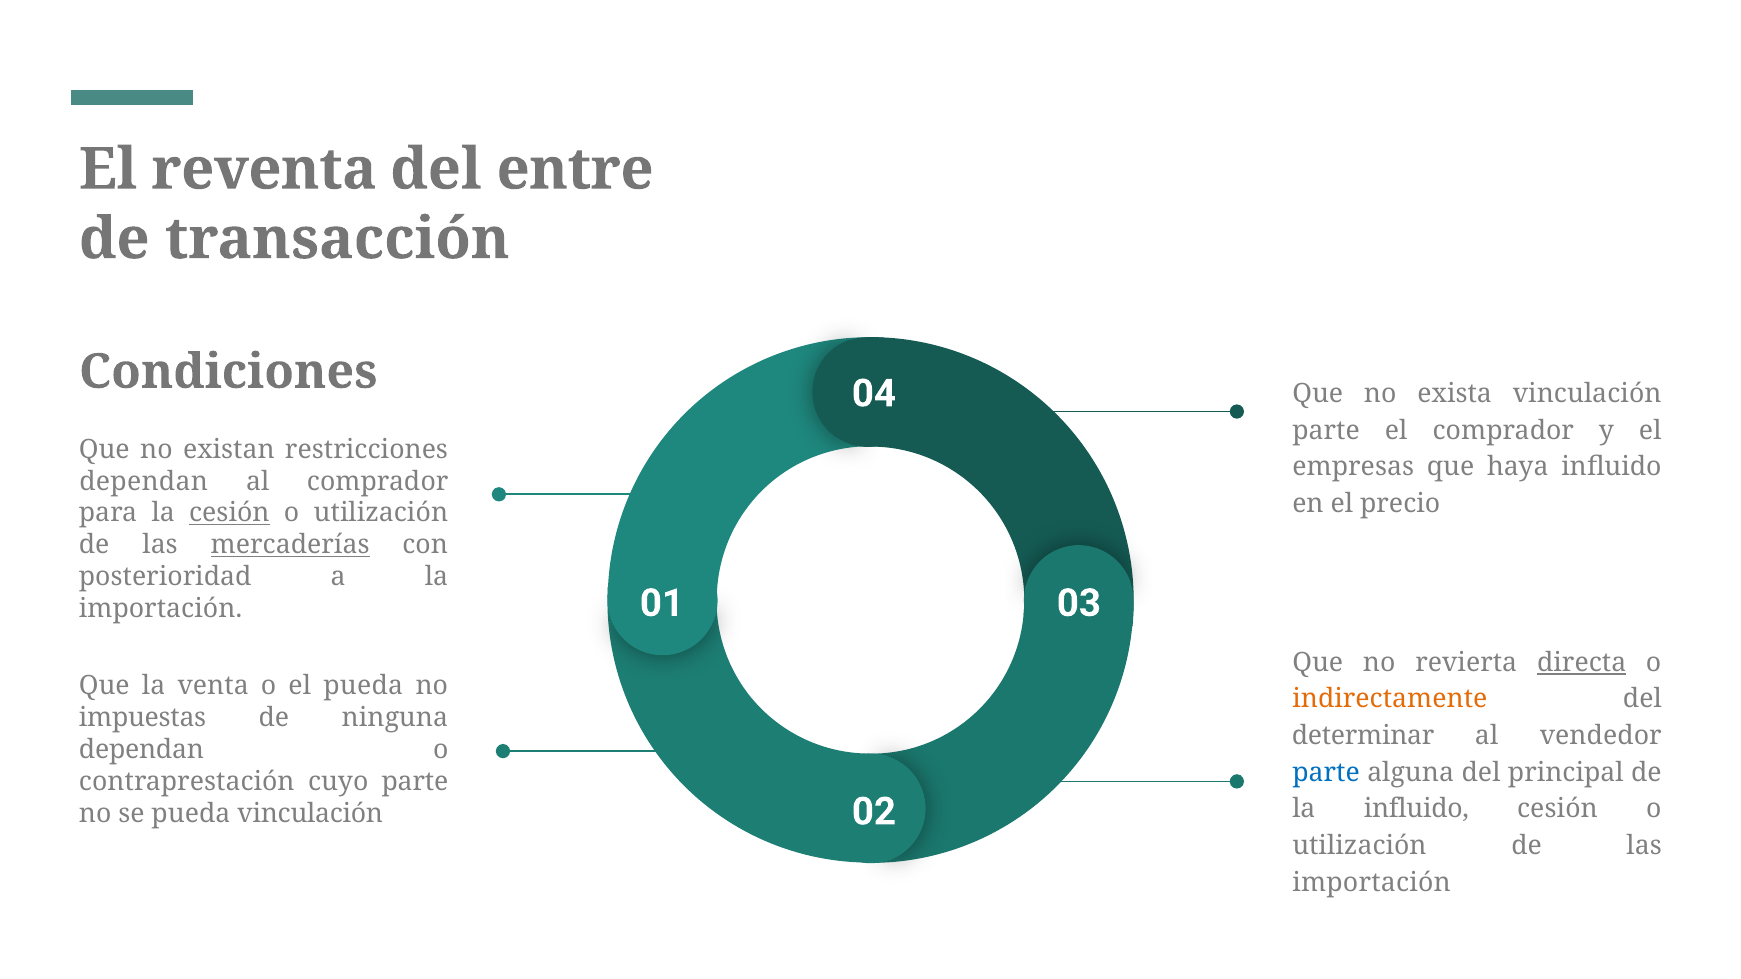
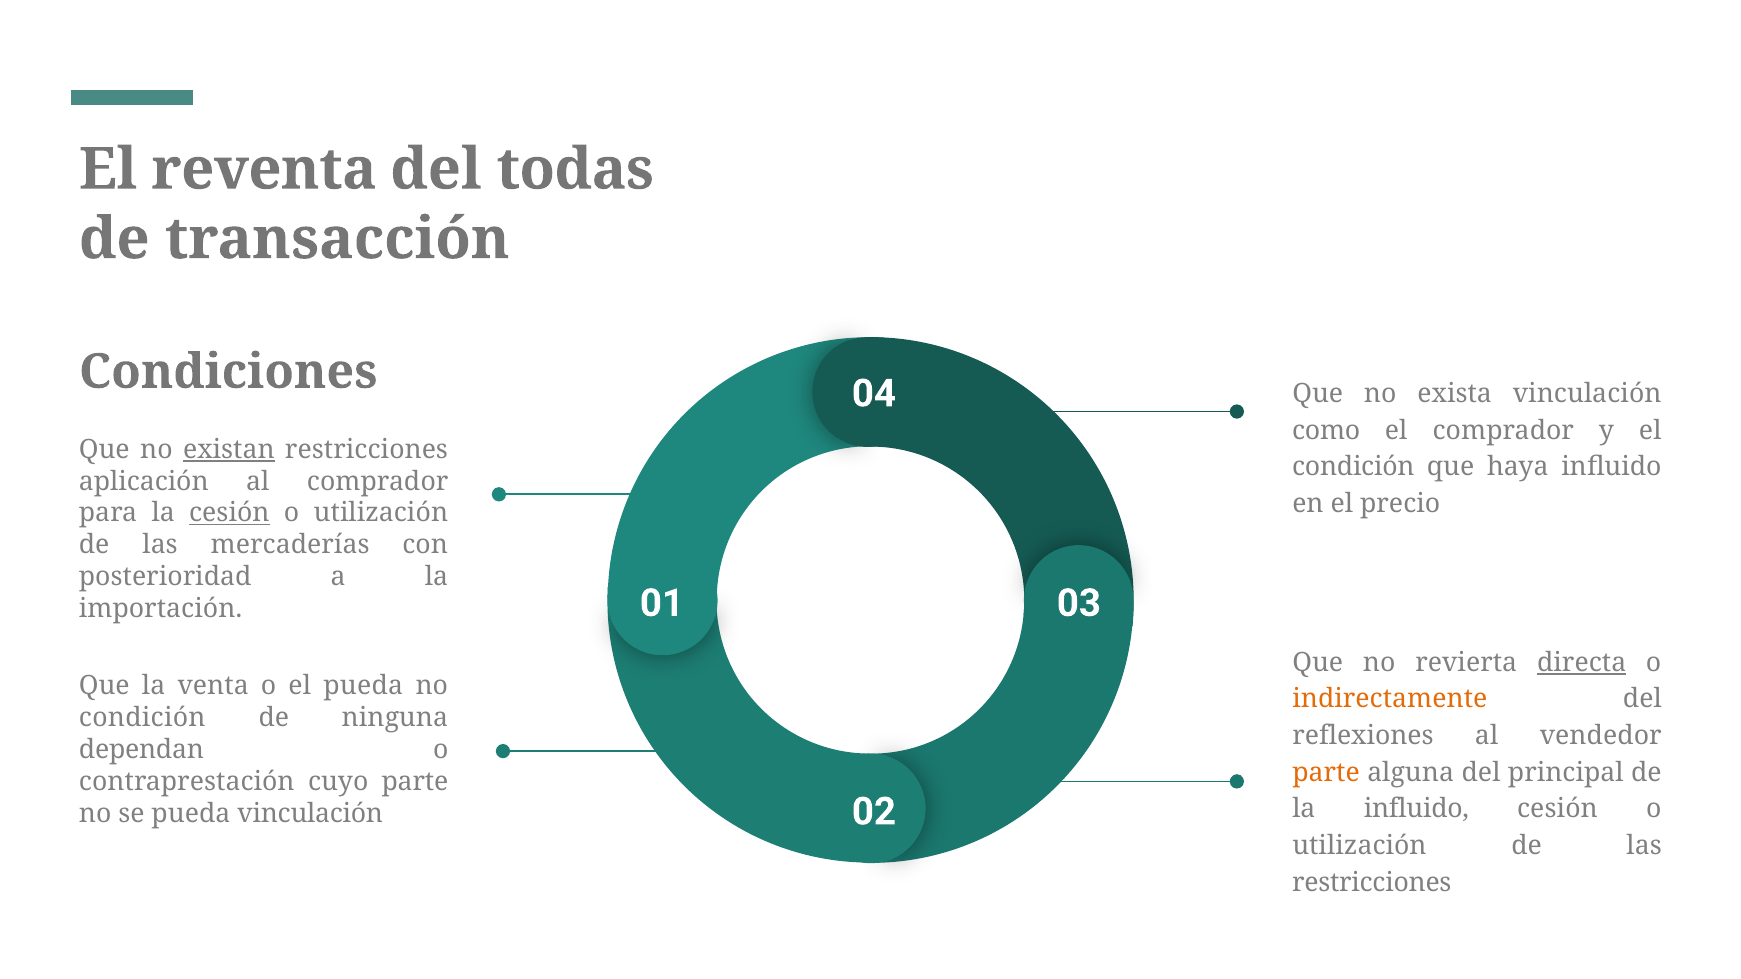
entre: entre -> todas (575, 170)
parte: parte -> como (1326, 430)
existan underline: none -> present (229, 450)
empresas: empresas -> condición (1353, 467)
dependan: dependan -> aplicación (144, 481)
mercaderías underline: present -> none (290, 545)
impuestas: impuestas -> condición (142, 718)
determinar: determinar -> reflexiones (1363, 736)
parte colour: blue -> orange (1326, 773)
importación: importación -> restricciones (1372, 883)
